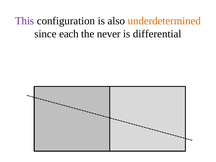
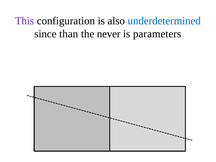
underdetermined colour: orange -> blue (164, 21)
each: each -> than (69, 34)
differential: differential -> parameters (157, 34)
